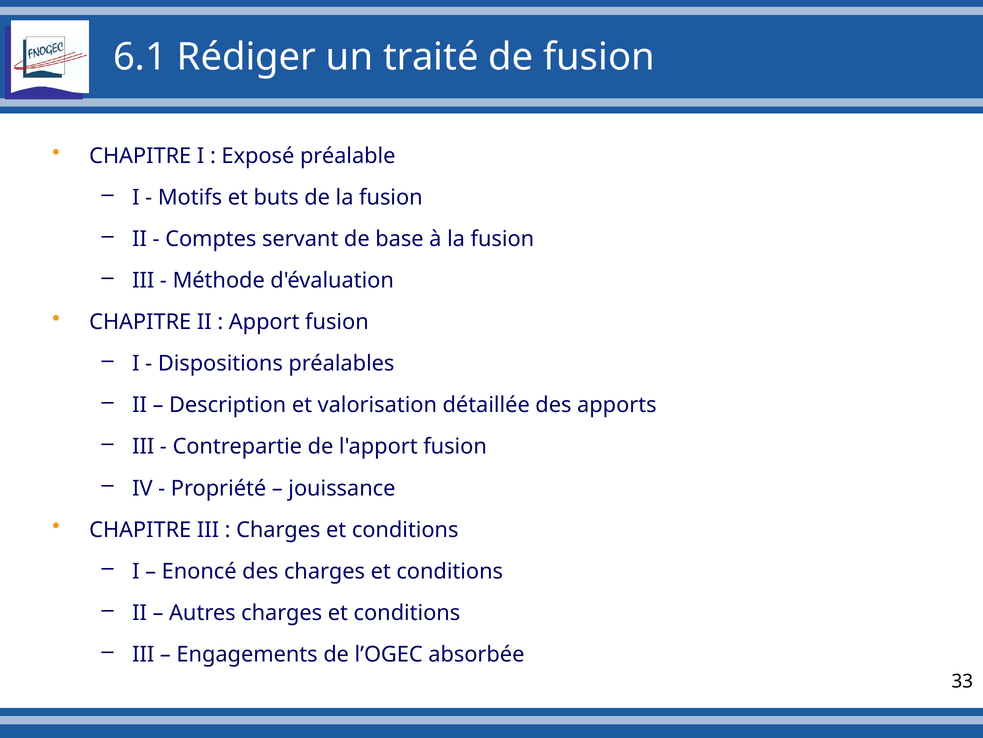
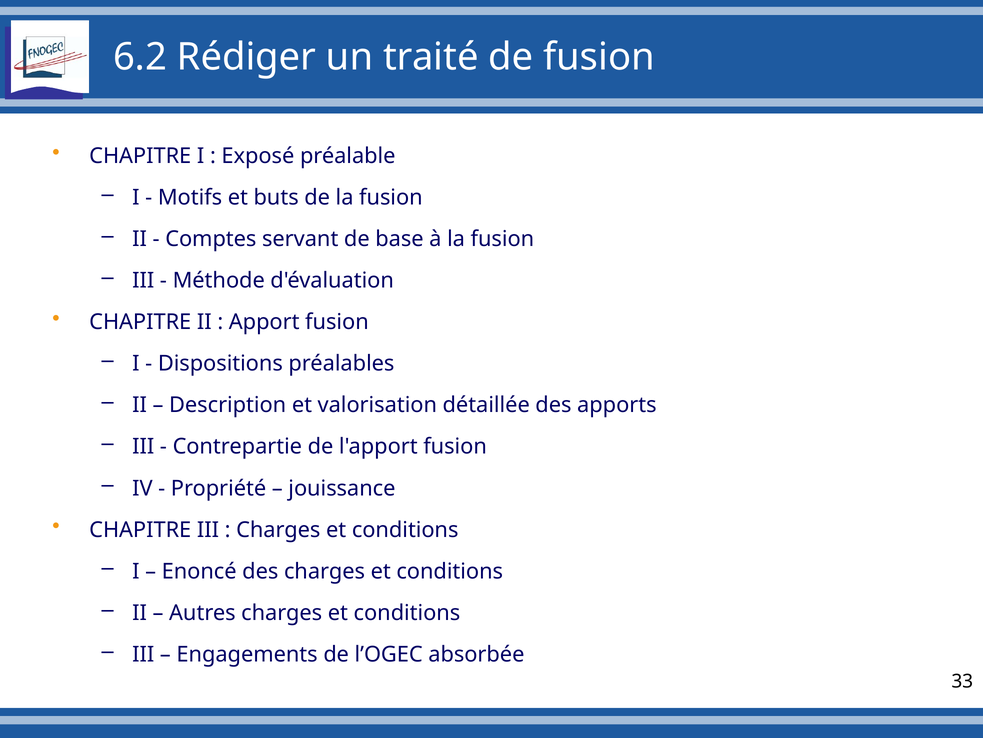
6.1: 6.1 -> 6.2 (140, 57)
